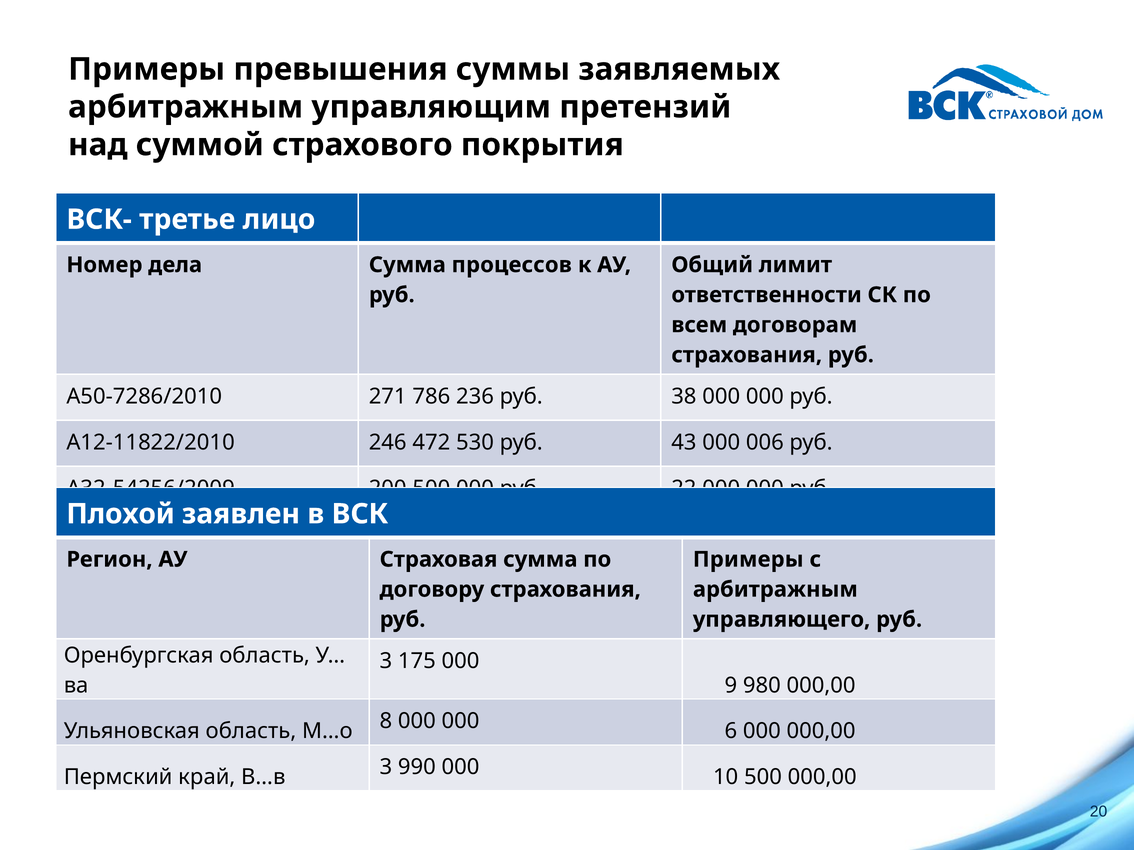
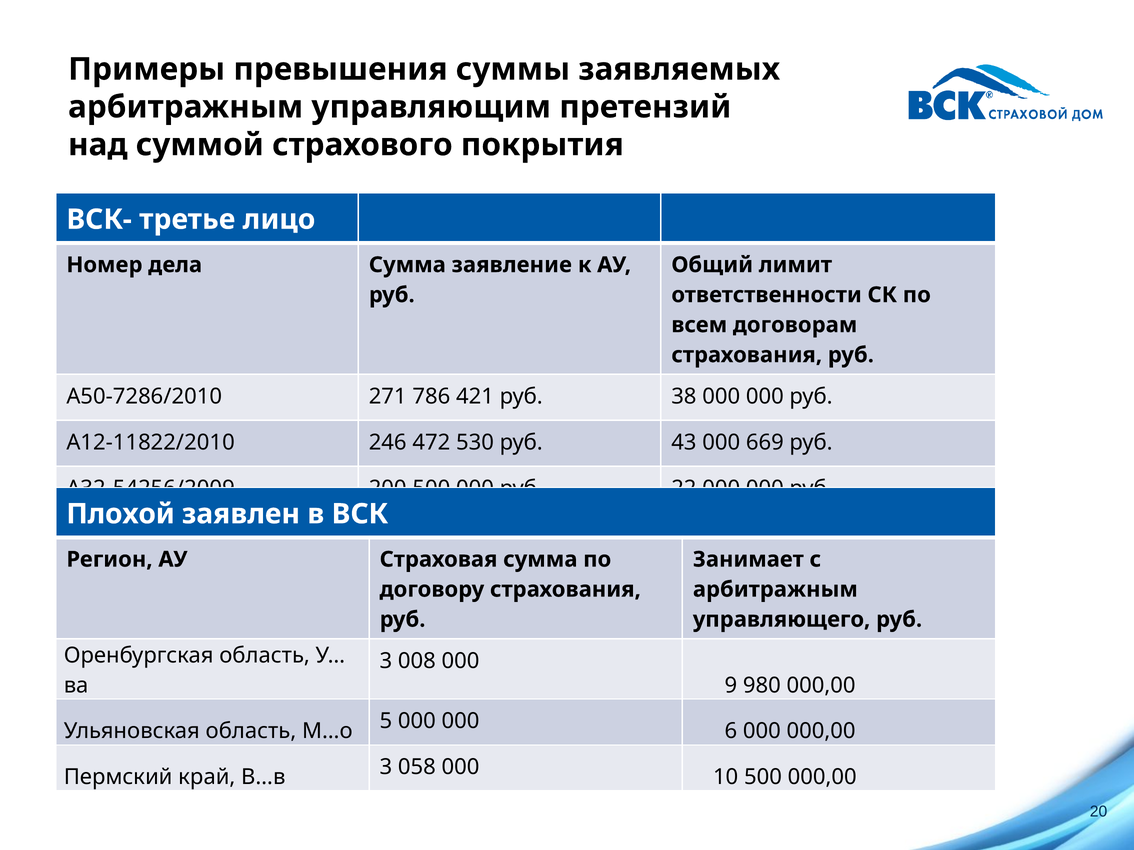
процессов: процессов -> заявление (512, 265)
236: 236 -> 421 (475, 397)
006: 006 -> 669 (765, 443)
Примеры: Примеры -> Занимает (748, 560)
175: 175 -> 008 (417, 661)
8: 8 -> 5 (386, 721)
990: 990 -> 058 (417, 767)
